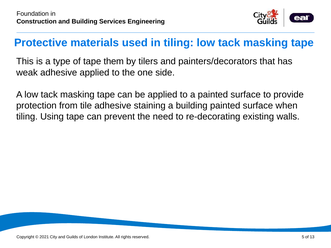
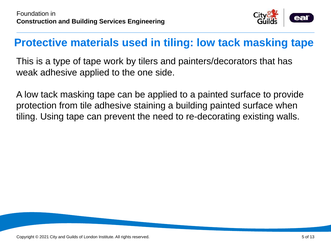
them: them -> work (114, 62)
